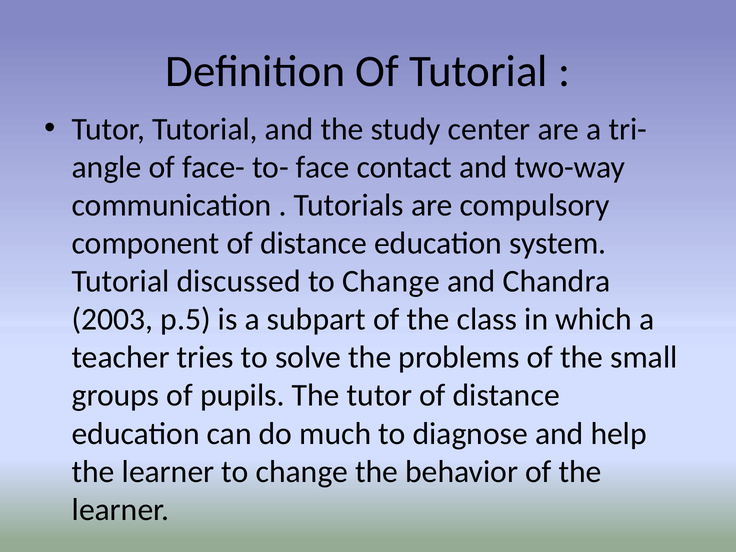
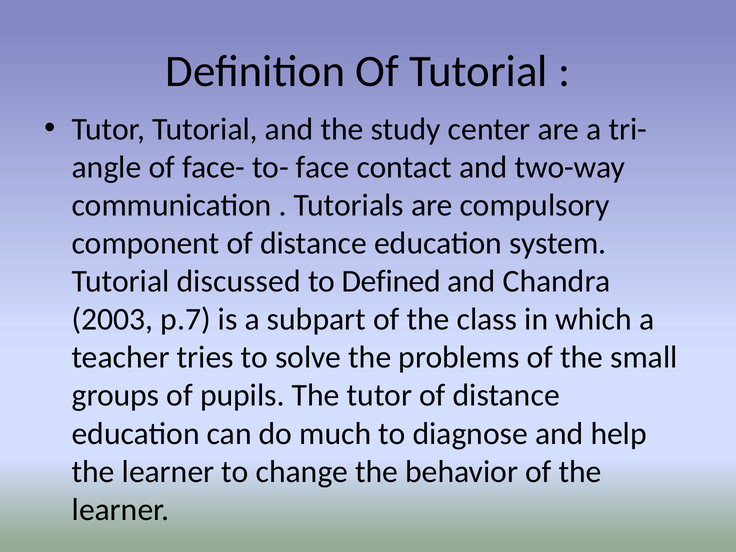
Change: Change -> Defined (391, 281)
p.5: p.5 -> p.7 (186, 319)
